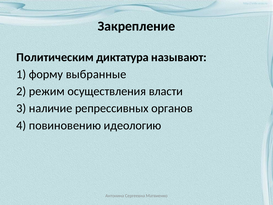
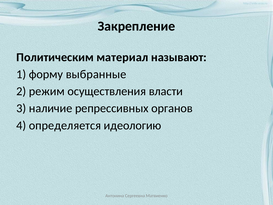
диктатура: диктатура -> материал (122, 57)
повиновению: повиновению -> определяется (65, 125)
